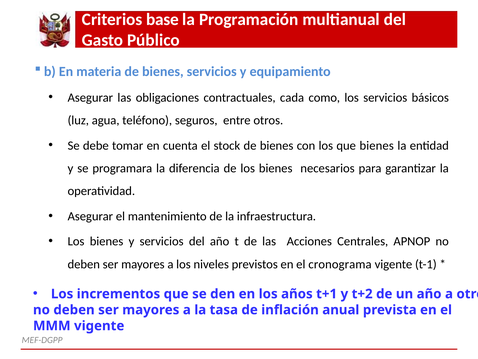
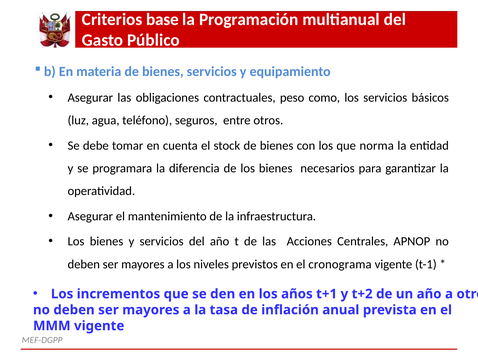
cada: cada -> peso (292, 97)
que bienes: bienes -> norma (377, 145)
